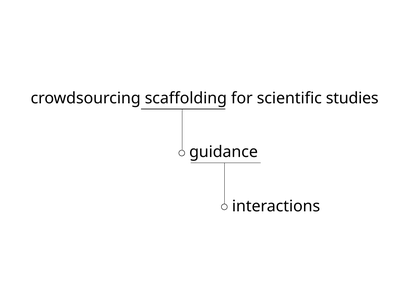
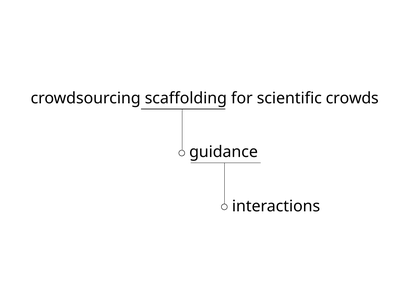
studies: studies -> crowds (352, 98)
